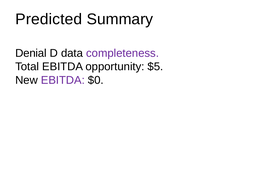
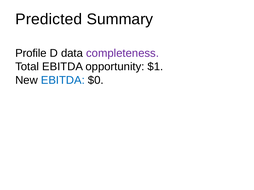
Denial: Denial -> Profile (31, 53)
$5: $5 -> $1 (155, 67)
EBITDA colour: purple -> blue (63, 80)
